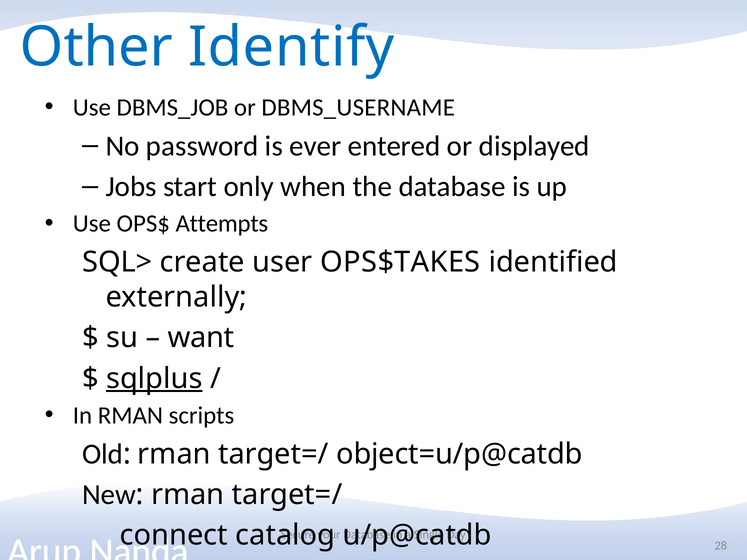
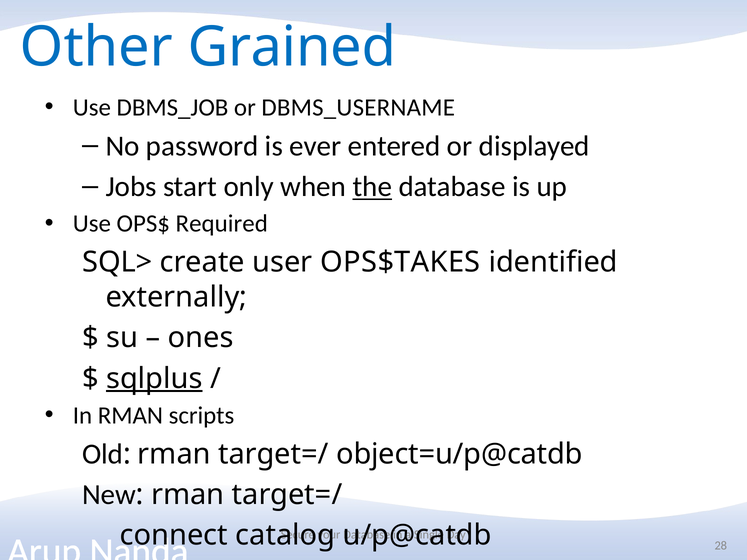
Identify: Identify -> Grained (292, 47)
the underline: none -> present (372, 187)
Attempts: Attempts -> Required (222, 224)
want: want -> ones (201, 338)
